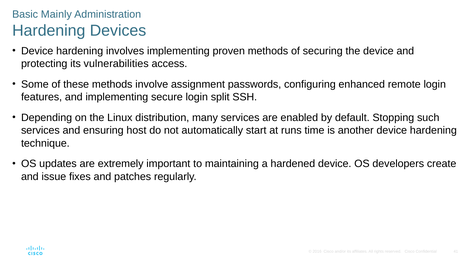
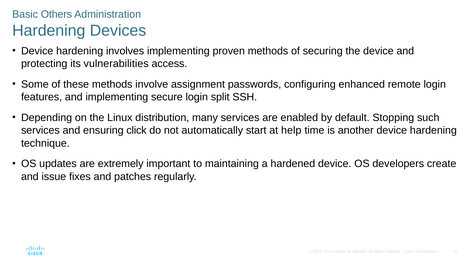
Mainly: Mainly -> Others (56, 14)
host: host -> click (137, 130)
runs: runs -> help (291, 130)
